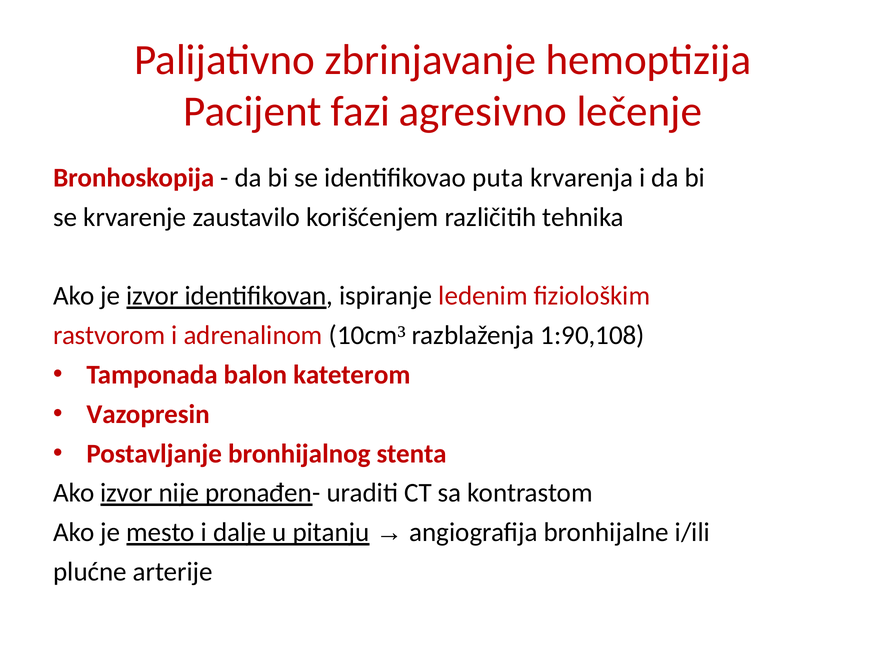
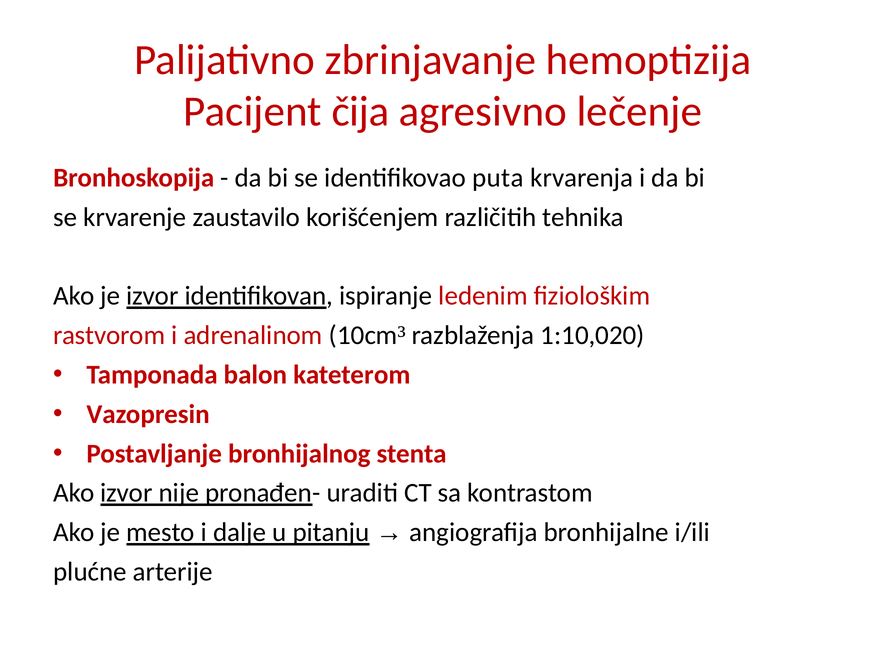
fazi: fazi -> čija (360, 112)
1:90,108: 1:90,108 -> 1:10,020 (593, 335)
